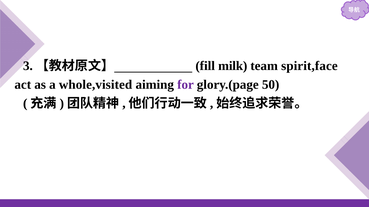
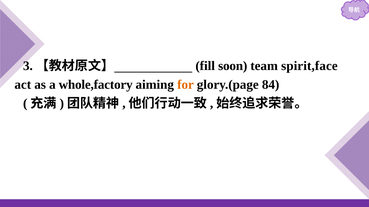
milk: milk -> soon (233, 66)
whole,visited: whole,visited -> whole,factory (96, 85)
for colour: purple -> orange (185, 85)
50: 50 -> 84 (271, 85)
